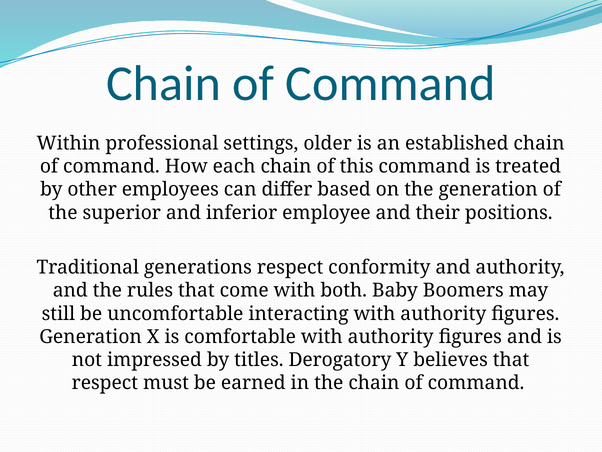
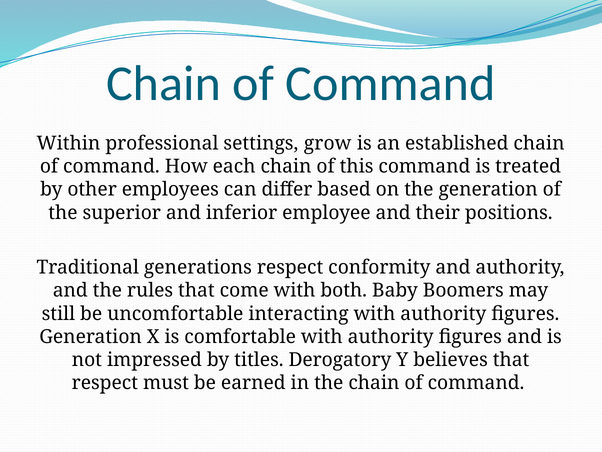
older: older -> grow (328, 143)
